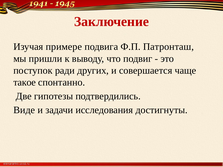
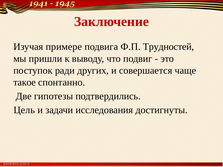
Патронташ: Патронташ -> Трудностей (169, 47)
Виде: Виде -> Цель (24, 110)
